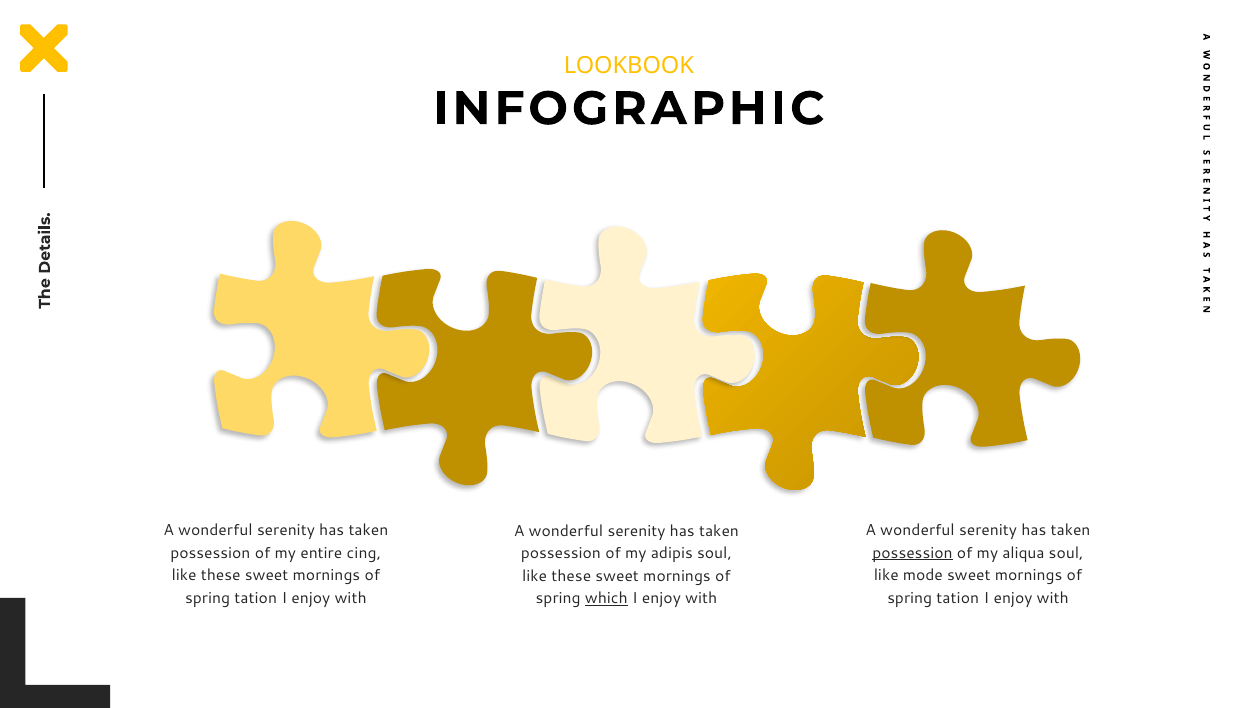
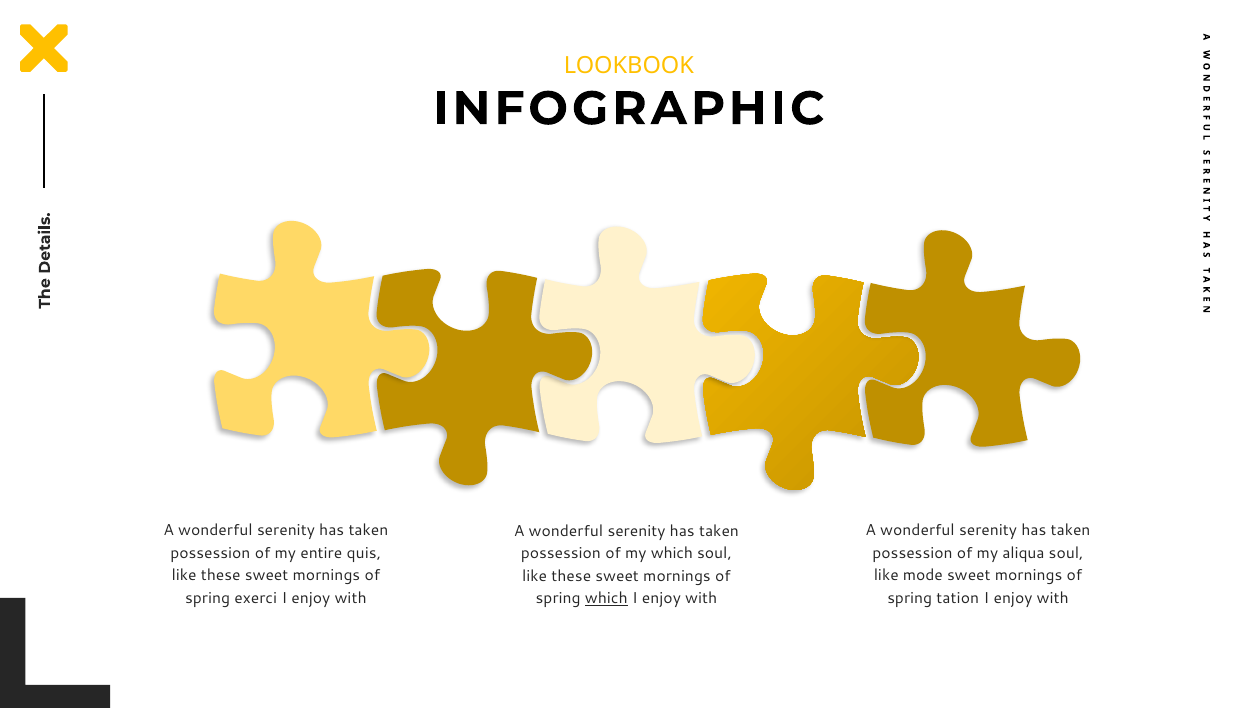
cing: cing -> quis (364, 553)
possession underline: present -> none (913, 553)
my adipis: adipis -> which (672, 553)
tation: tation -> exerci (256, 598)
